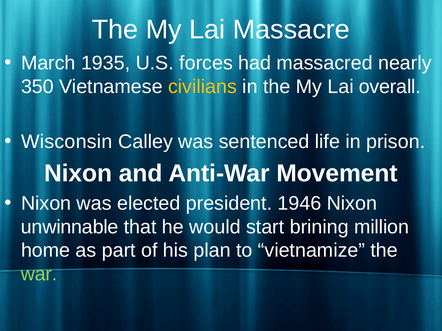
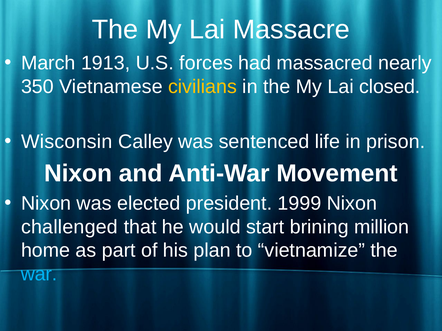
1935: 1935 -> 1913 (106, 63)
overall: overall -> closed (390, 87)
1946: 1946 -> 1999 (299, 204)
unwinnable: unwinnable -> challenged (70, 227)
war colour: light green -> light blue (39, 274)
